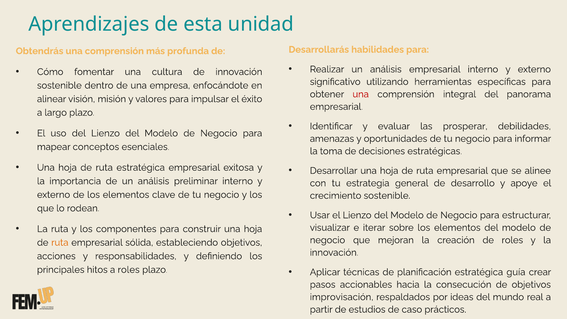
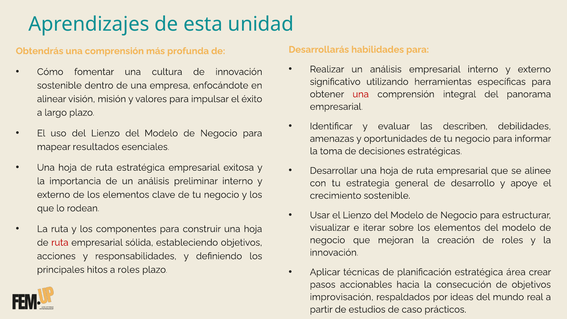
prosperar: prosperar -> describen (465, 126)
conceptos: conceptos -> resultados (96, 147)
ruta colour: orange -> red (60, 242)
guía: guía -> área (516, 272)
